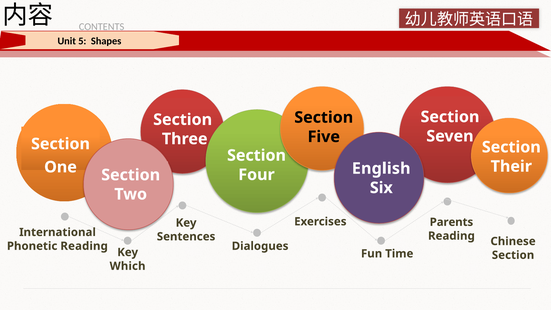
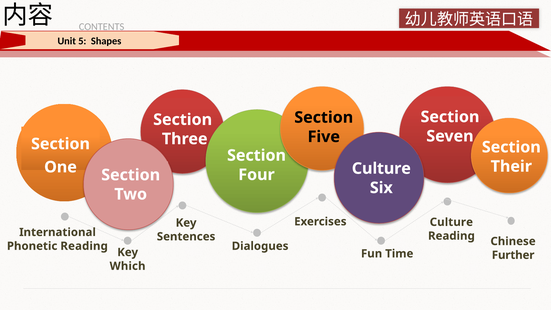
English: English -> Culture (381, 168)
Parents: Parents -> Culture (451, 222)
Section: Section -> Further (513, 255)
